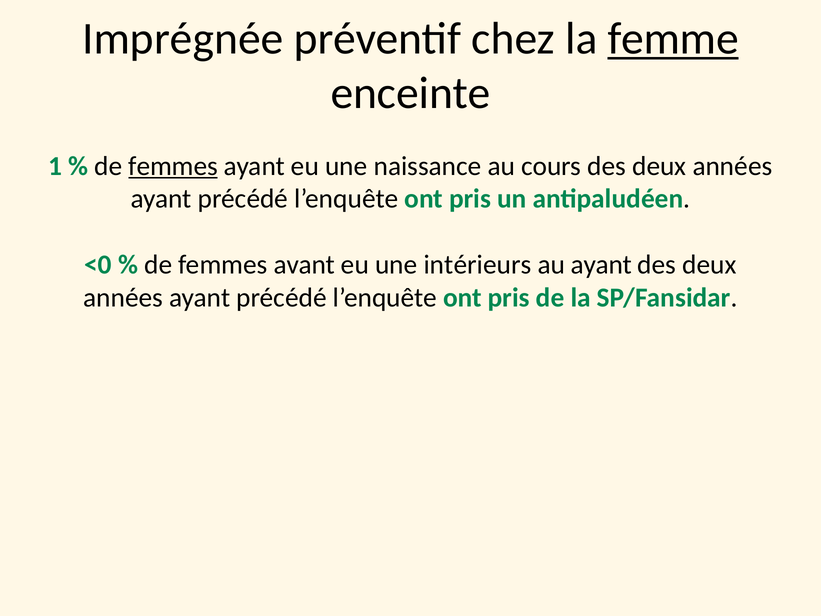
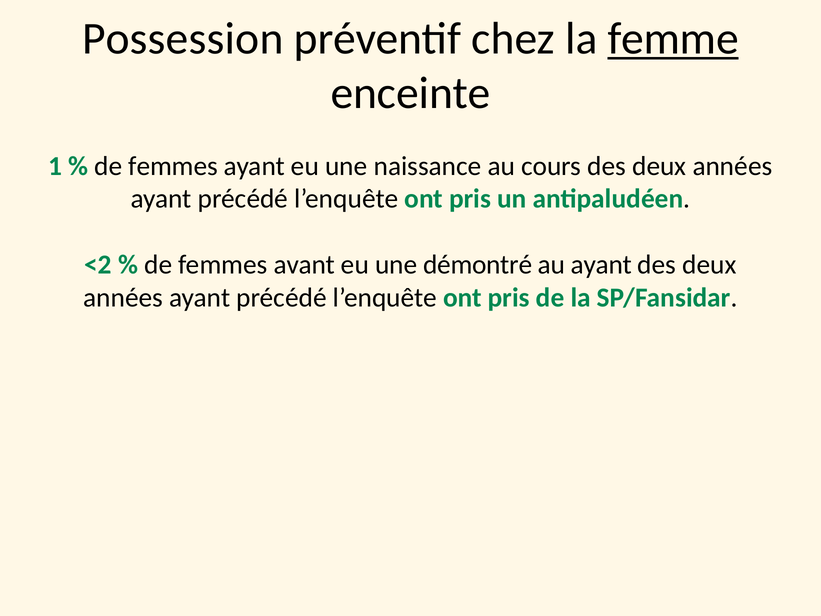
Imprégnée: Imprégnée -> Possession (183, 39)
femmes underline: present -> none (173, 166)
<0: <0 -> <2 (98, 265)
intérieurs: intérieurs -> démontré (478, 265)
